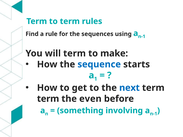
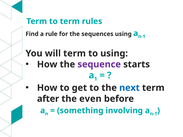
to make: make -> using (114, 53)
sequence colour: blue -> purple (99, 64)
term: term -> after (48, 99)
